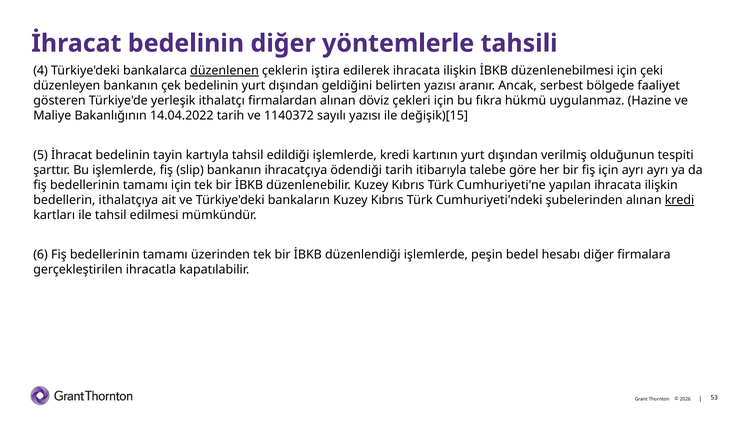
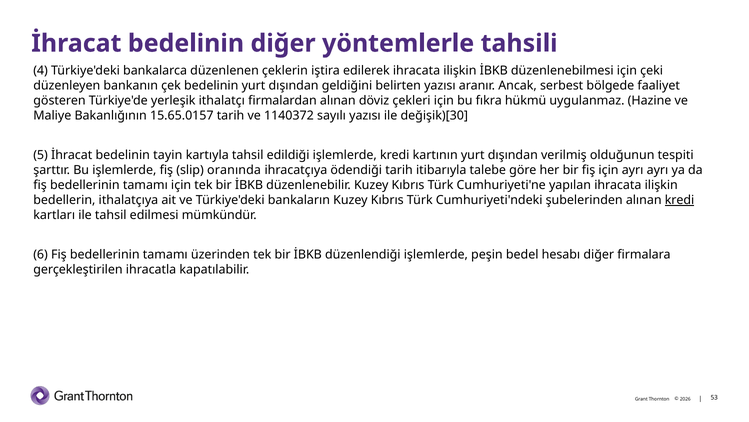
düzenlenen underline: present -> none (225, 71)
14.04.2022: 14.04.2022 -> 15.65.0157 (182, 116)
değişik)[15: değişik)[15 -> değişik)[30 (434, 116)
slip bankanın: bankanın -> oranında (234, 170)
